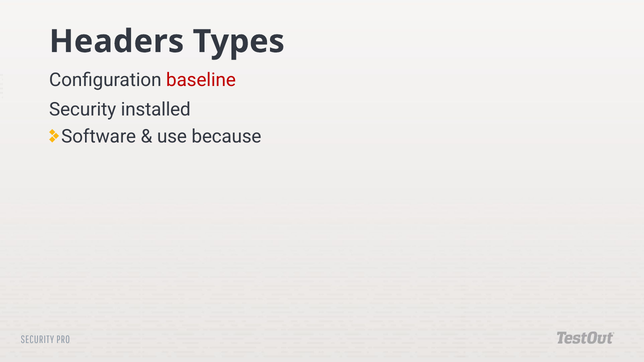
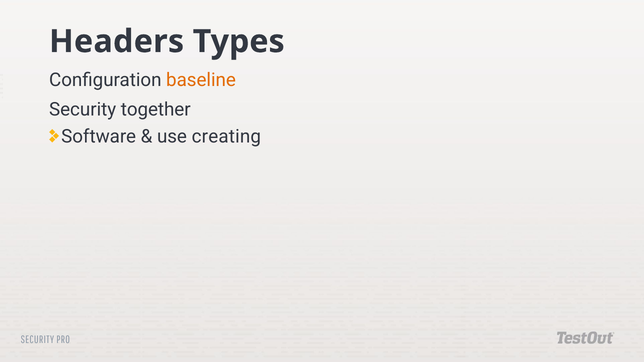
baseline colour: red -> orange (201, 80)
installed: installed -> together (156, 110)
because: because -> creating (226, 137)
